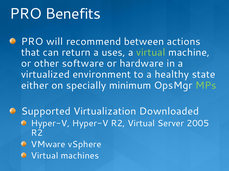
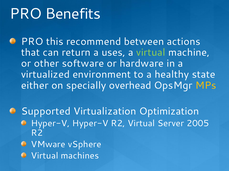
will: will -> this (55, 42)
minimum: minimum -> overhead (130, 86)
MPs colour: light green -> yellow (206, 86)
Downloaded: Downloaded -> Optimization (169, 112)
